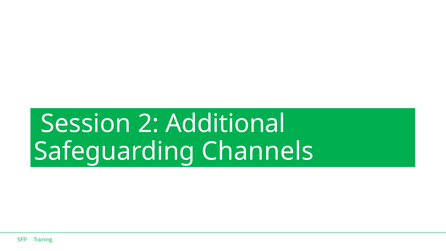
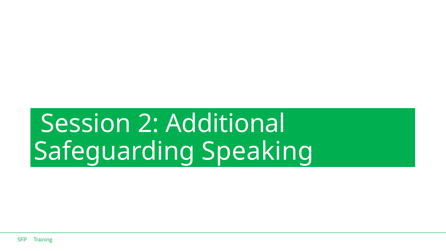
Channels: Channels -> Speaking (258, 151)
